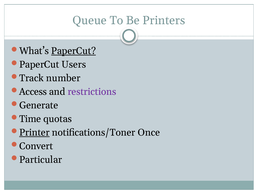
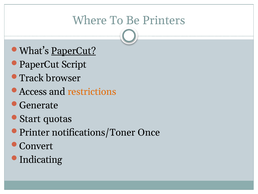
Queue: Queue -> Where (90, 20)
Users: Users -> Script (74, 64)
number: number -> browser (63, 78)
restrictions colour: purple -> orange (92, 92)
Time: Time -> Start (30, 119)
Printer underline: present -> none (34, 132)
Particular: Particular -> Indicating (41, 159)
